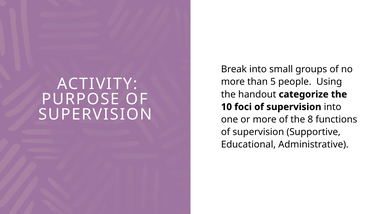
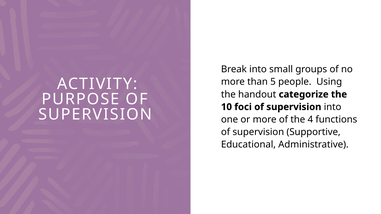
8: 8 -> 4 (310, 120)
